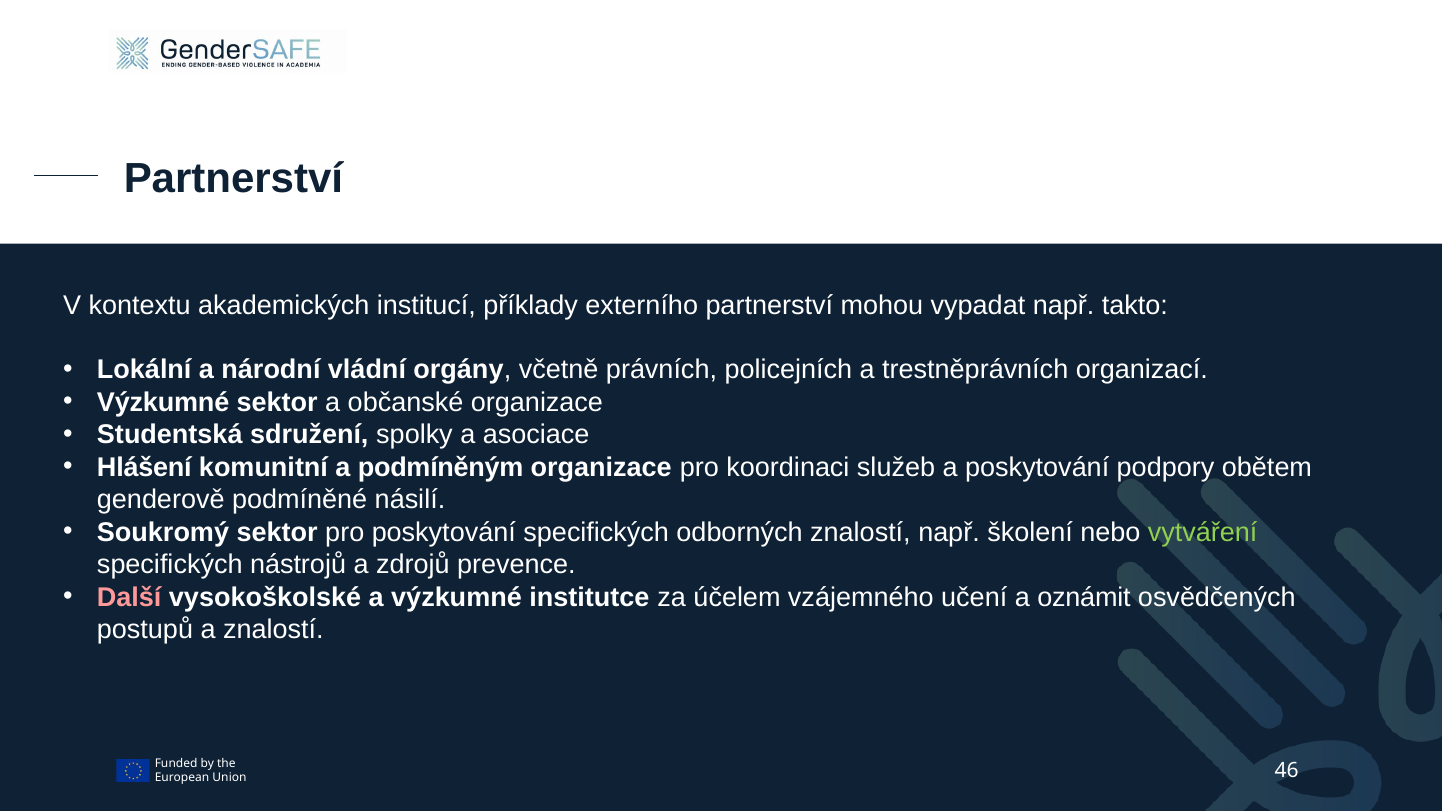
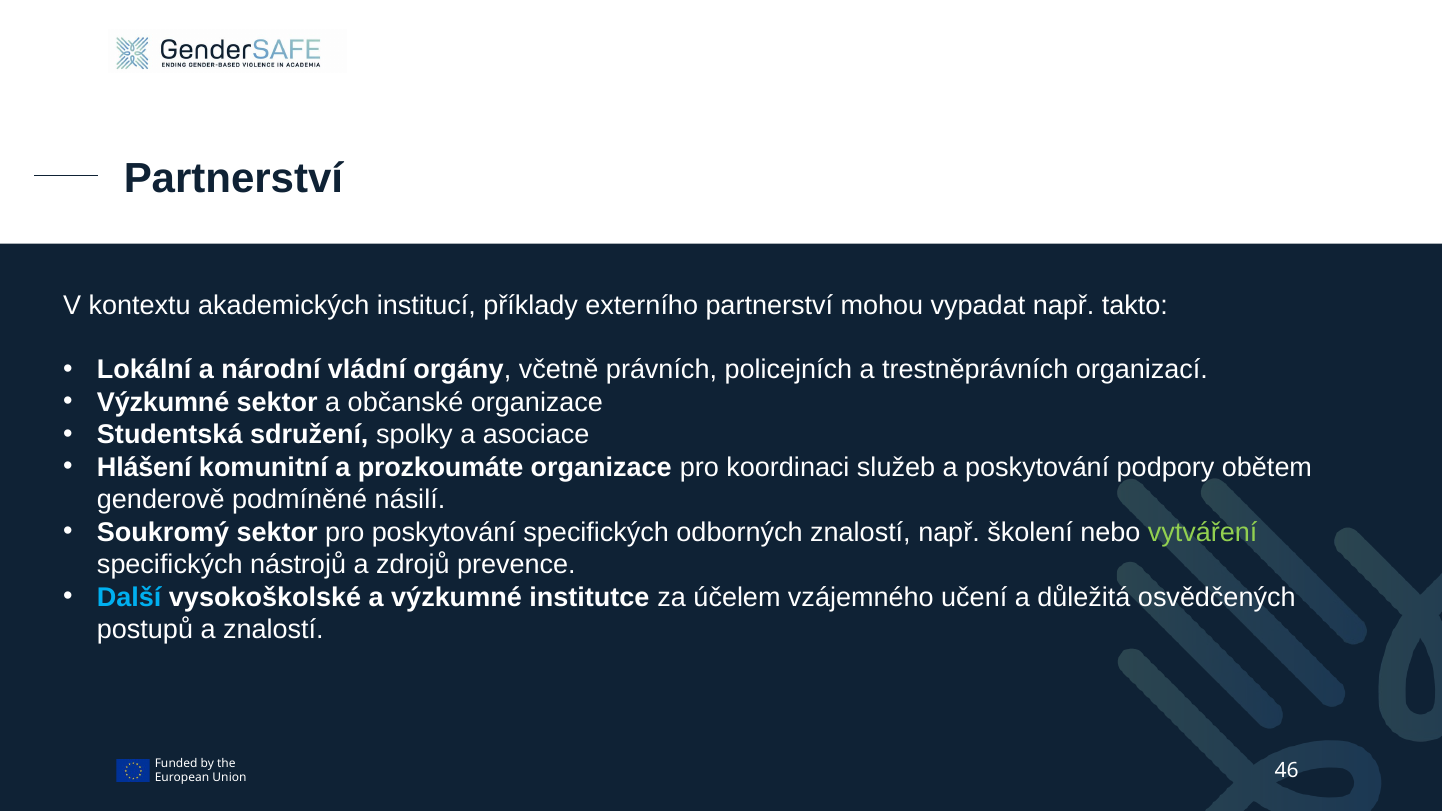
podmíněným: podmíněným -> prozkoumáte (441, 467)
Další colour: pink -> light blue (129, 597)
oznámit: oznámit -> důležitá (1084, 597)
